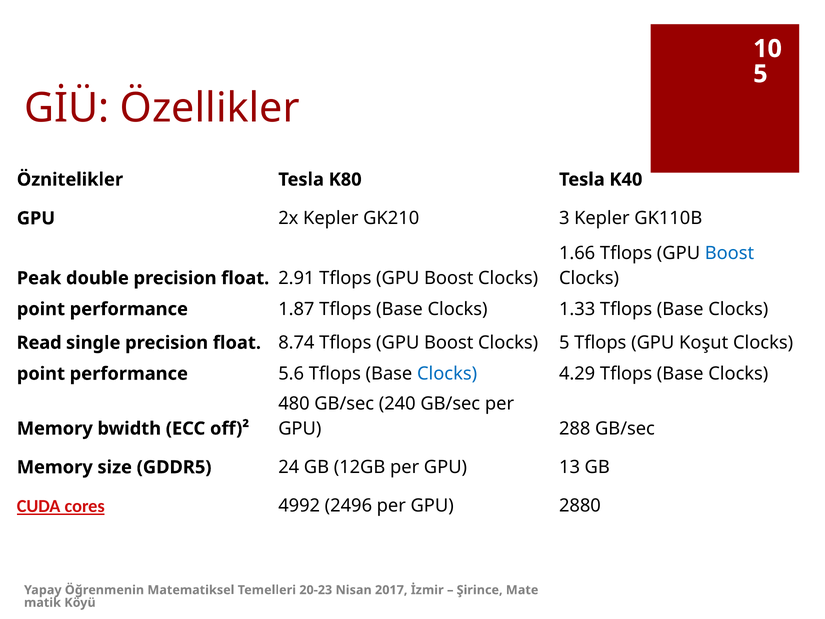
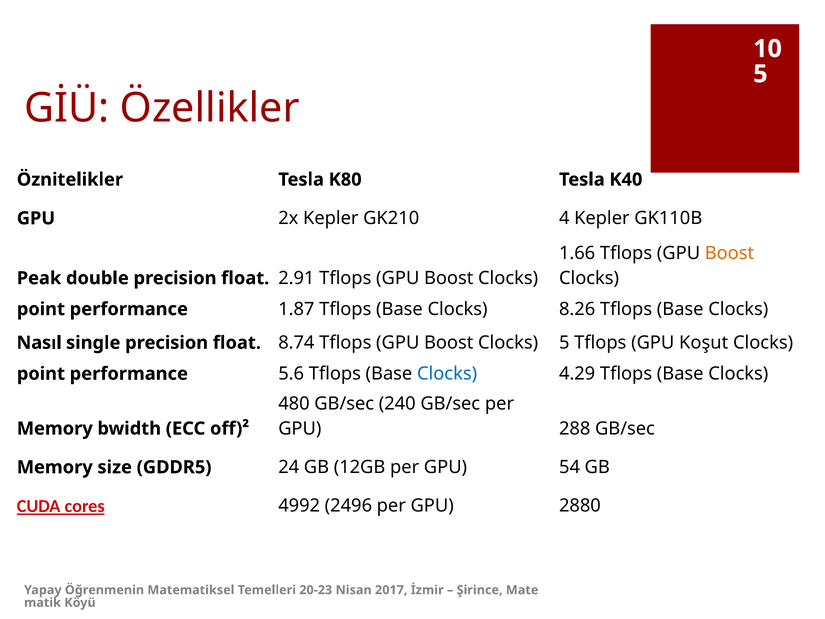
3: 3 -> 4 (564, 218)
Boost colour: blue -> orange (729, 253)
1.33: 1.33 -> 8.26 (577, 309)
Read: Read -> Nasıl (39, 343)
13: 13 -> 54 (570, 467)
